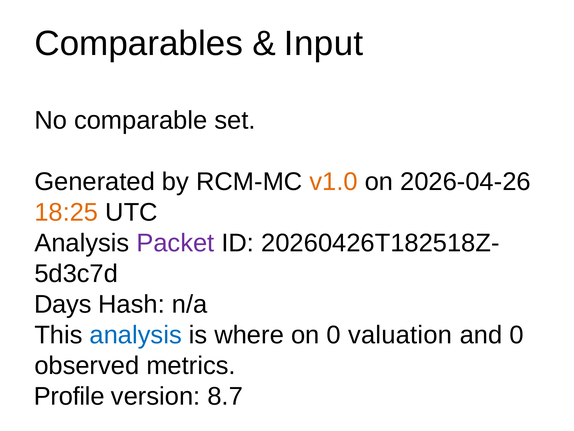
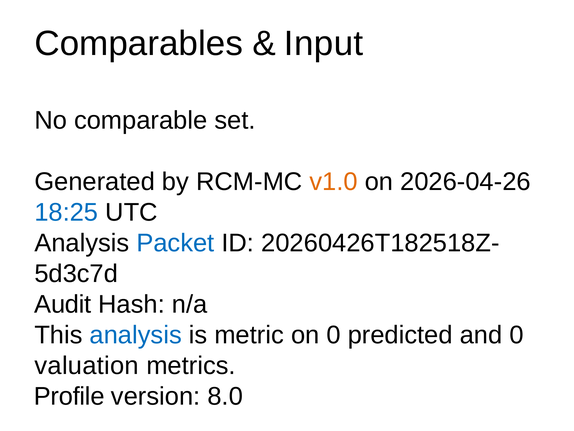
18:25 colour: orange -> blue (66, 212)
Packet colour: purple -> blue (175, 243)
Days: Days -> Audit (63, 304)
where: where -> metric (249, 335)
valuation: valuation -> predicted (400, 335)
observed: observed -> valuation (87, 365)
8.7: 8.7 -> 8.0 (225, 396)
